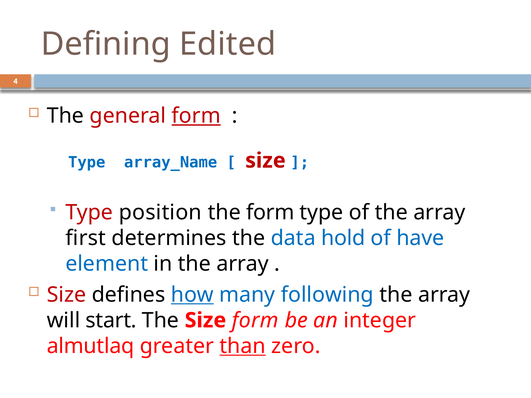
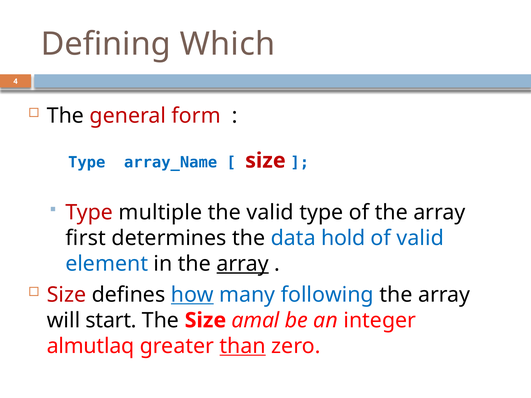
Edited: Edited -> Which (228, 44)
form underline: present -> none (196, 116)
position: position -> multiple (160, 213)
the form: form -> valid (270, 213)
of have: have -> valid (420, 238)
array underline: none -> present (243, 264)
Size form: form -> amal (256, 321)
